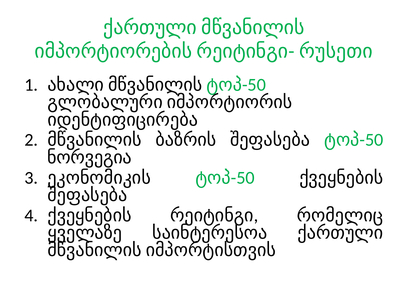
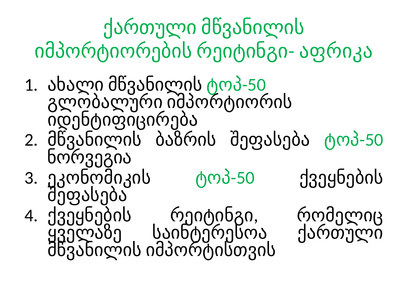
რუსეთი: რუსეთი -> აფრიკა (336, 51)
